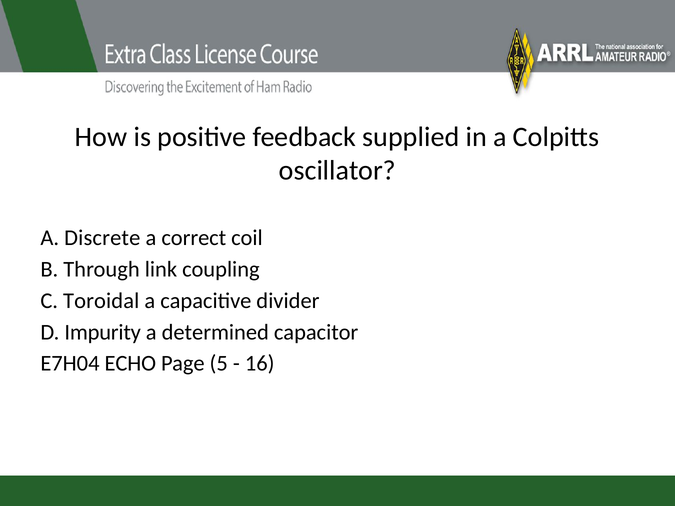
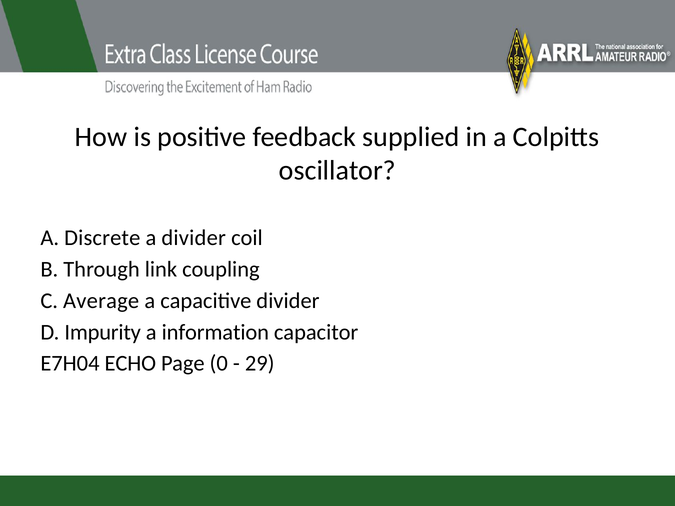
a correct: correct -> divider (194, 238)
Toroidal: Toroidal -> Average (101, 301)
determined: determined -> information (215, 332)
5: 5 -> 0 (219, 364)
16: 16 -> 29 (260, 364)
